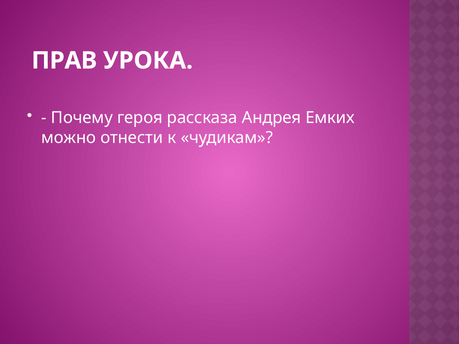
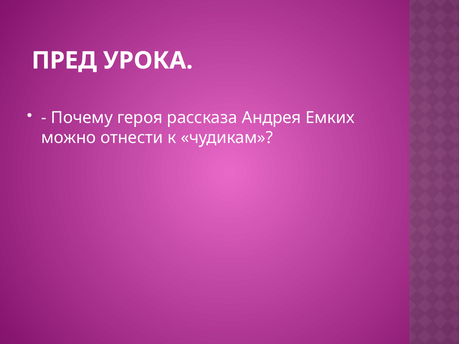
ПРАВ: ПРАВ -> ПРЕД (64, 61)
